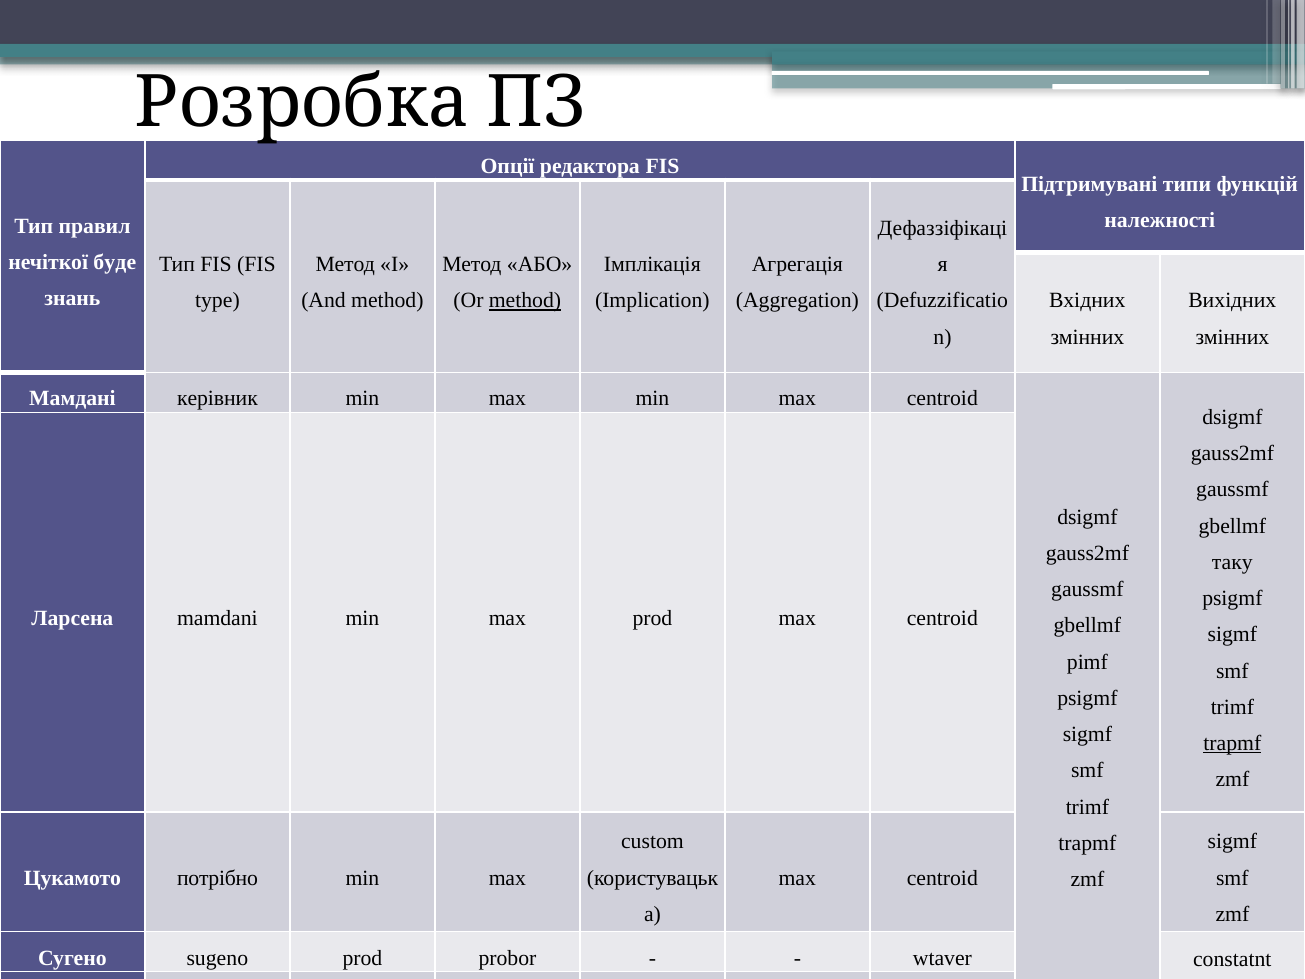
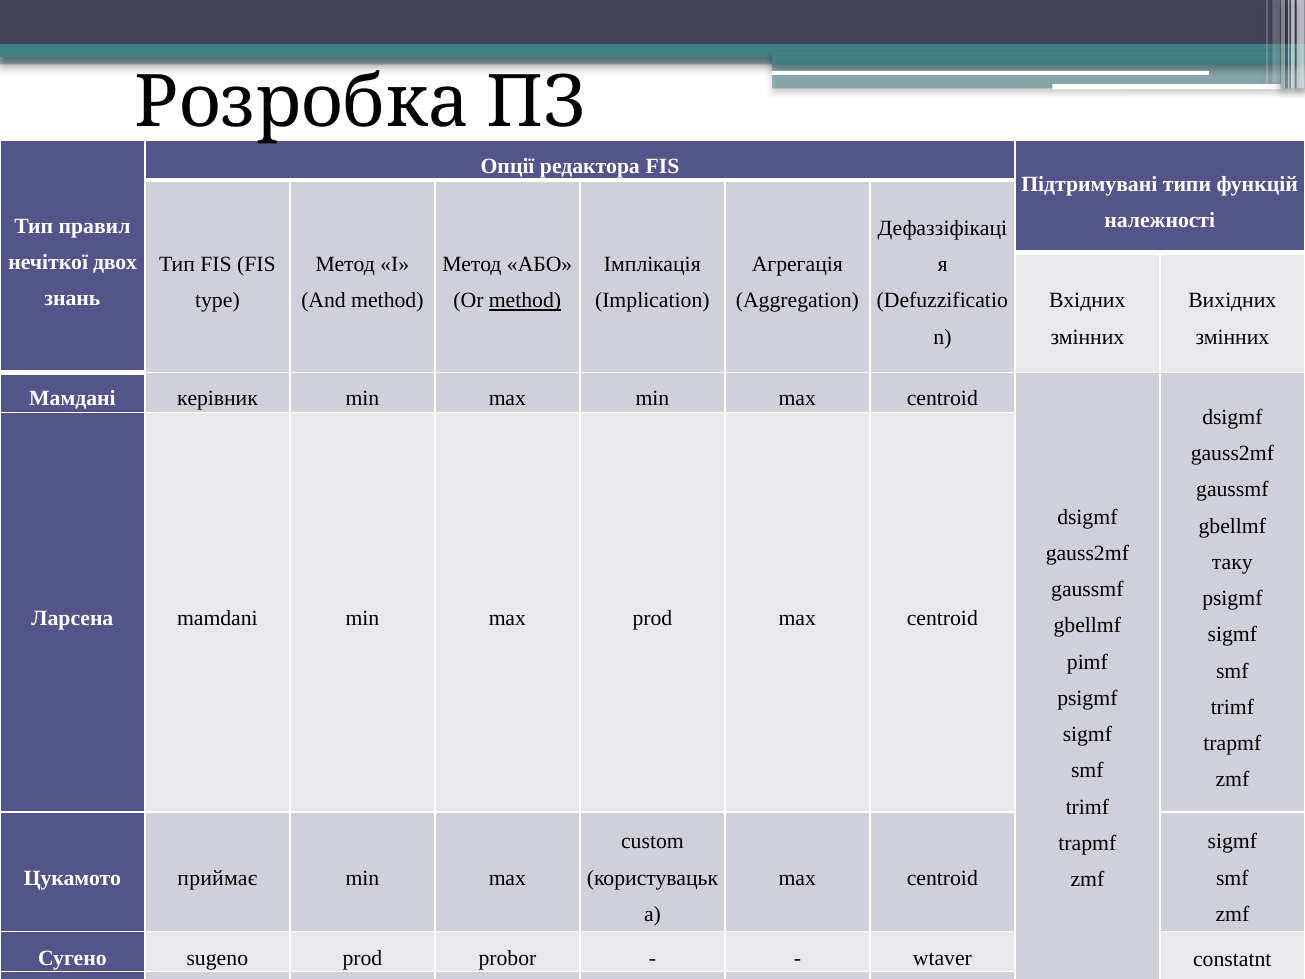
буде: буде -> двох (115, 262)
trapmf underline: present -> none (1232, 743)
потрібно: потрібно -> приймає (217, 878)
